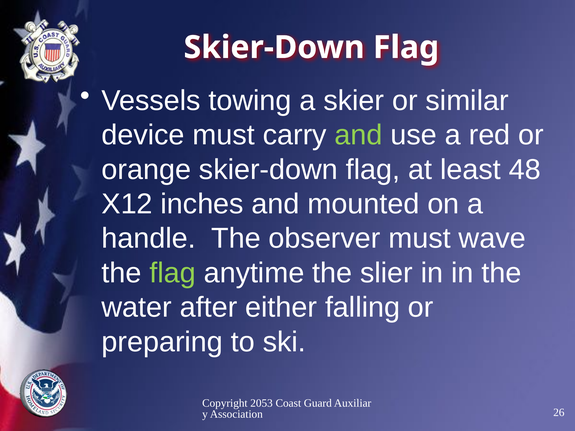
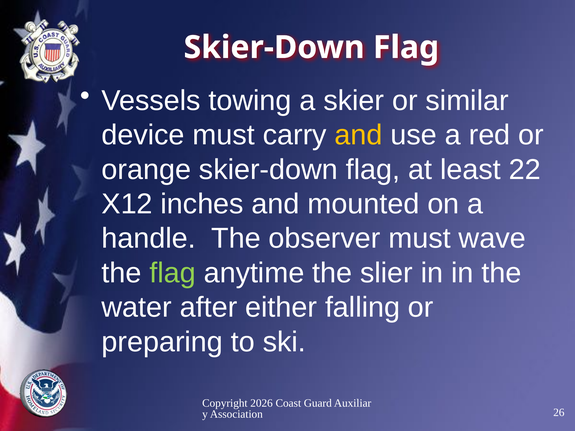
and colour: light green -> yellow (359, 135)
48: 48 -> 22 (525, 170)
2053: 2053 -> 2026 (262, 403)
